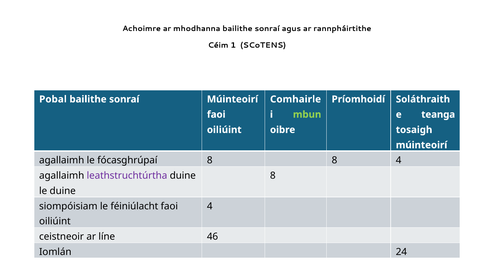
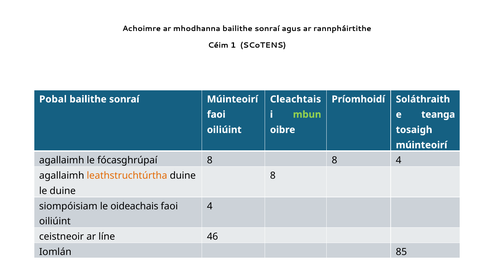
Comhairle: Comhairle -> Cleachtais (296, 99)
leathstruchtúrtha colour: purple -> orange (127, 176)
féiniúlacht: féiniúlacht -> oideachais (134, 206)
24: 24 -> 85 (401, 252)
